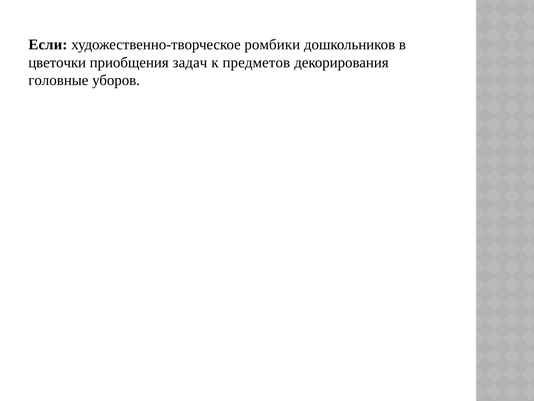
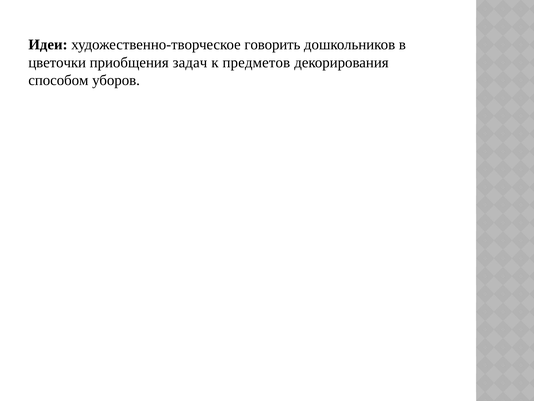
Если: Если -> Идеи (48, 45)
ромбики: ромбики -> говорить (272, 45)
головные: головные -> способом (58, 80)
